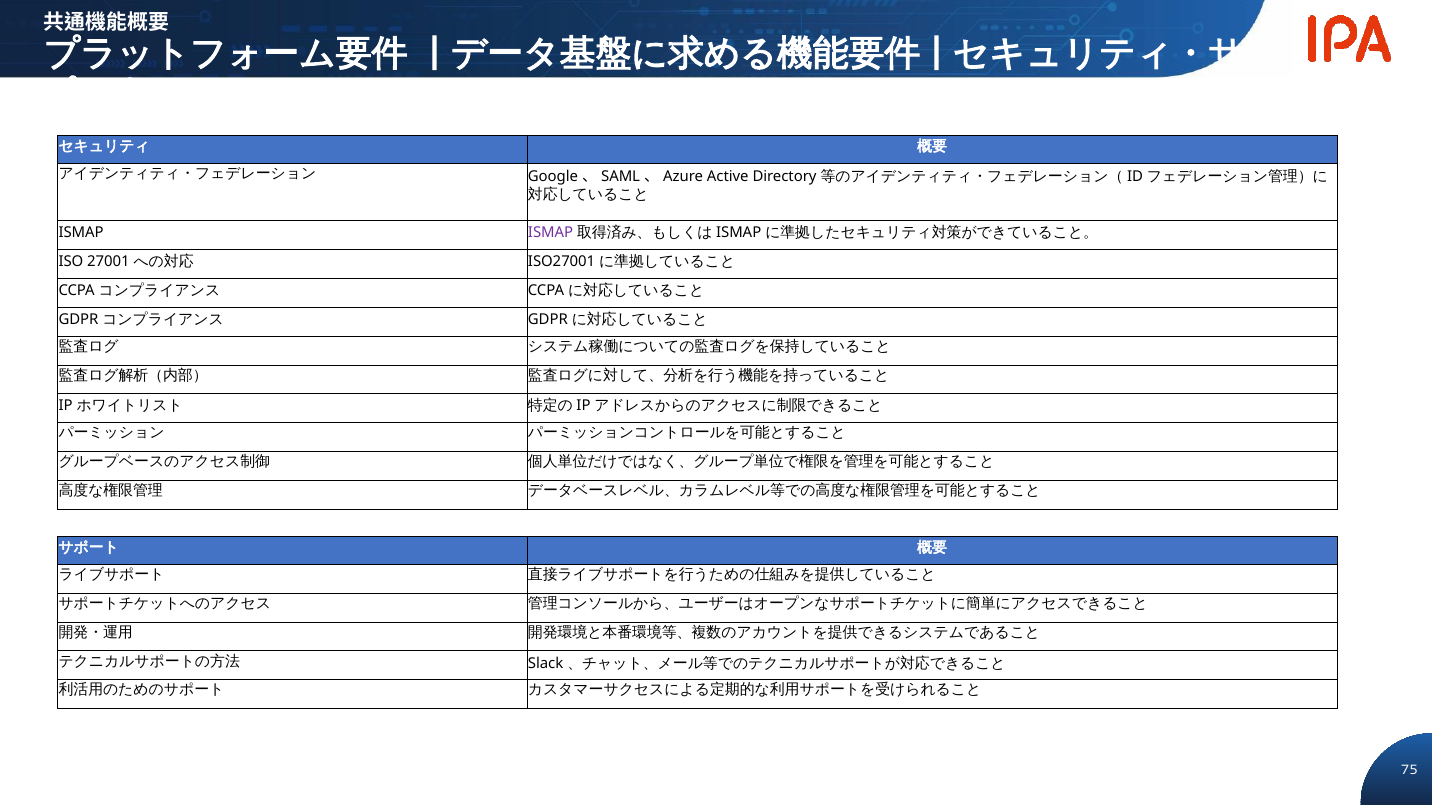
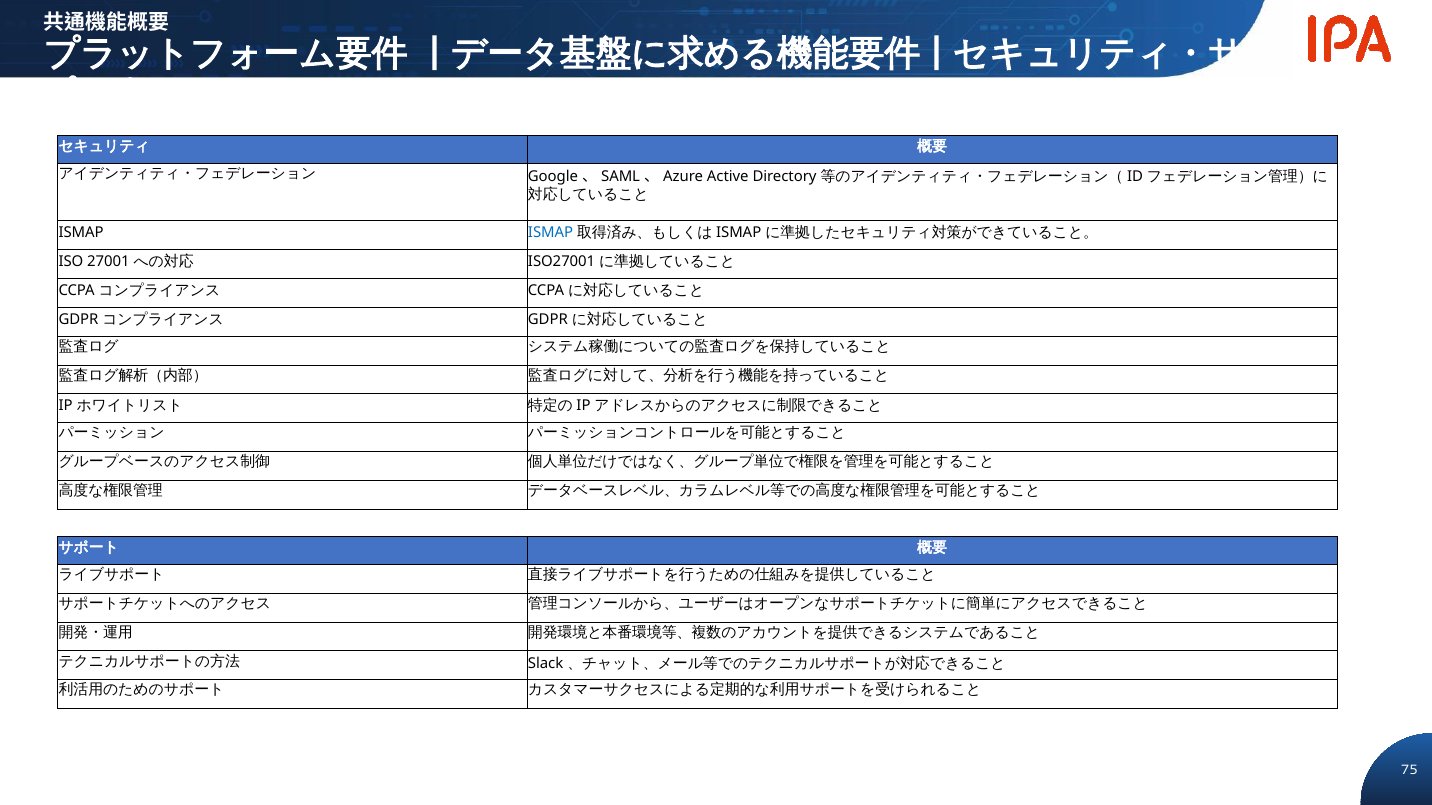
ISMAP colour: purple -> blue (551, 233)
